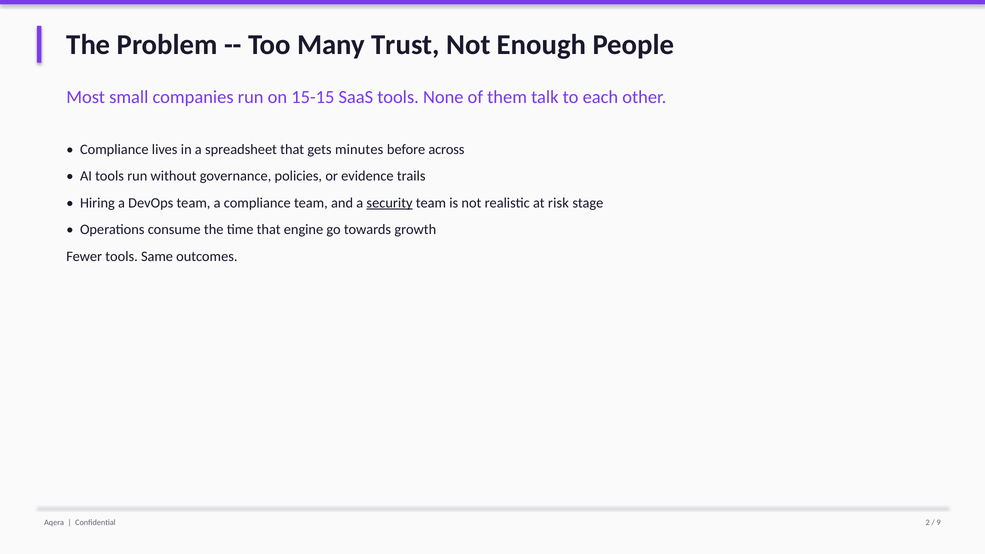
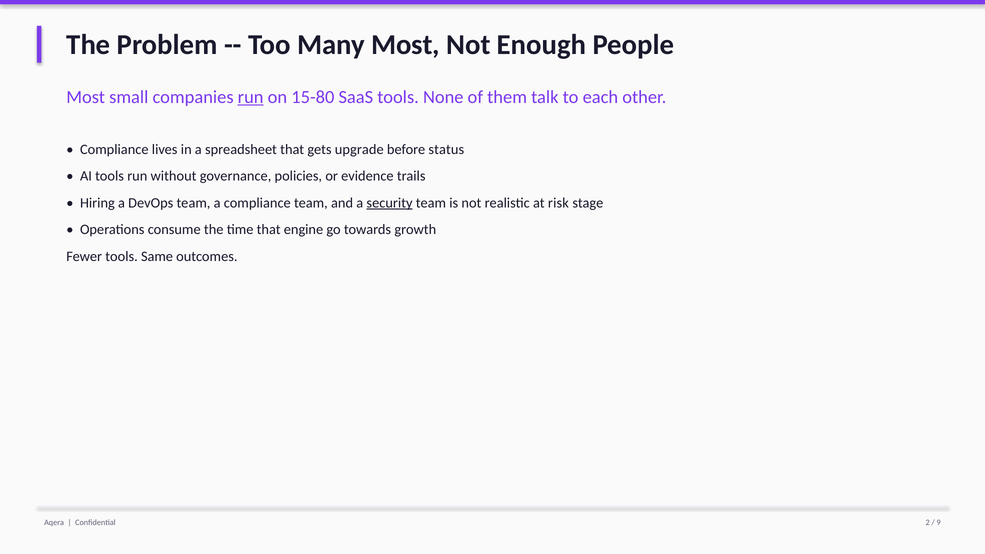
Many Trust: Trust -> Most (406, 45)
run underline: none -> present (251, 97)
15-15: 15-15 -> 15-80 (313, 97)
minutes: minutes -> upgrade (359, 149)
across: across -> status (446, 149)
